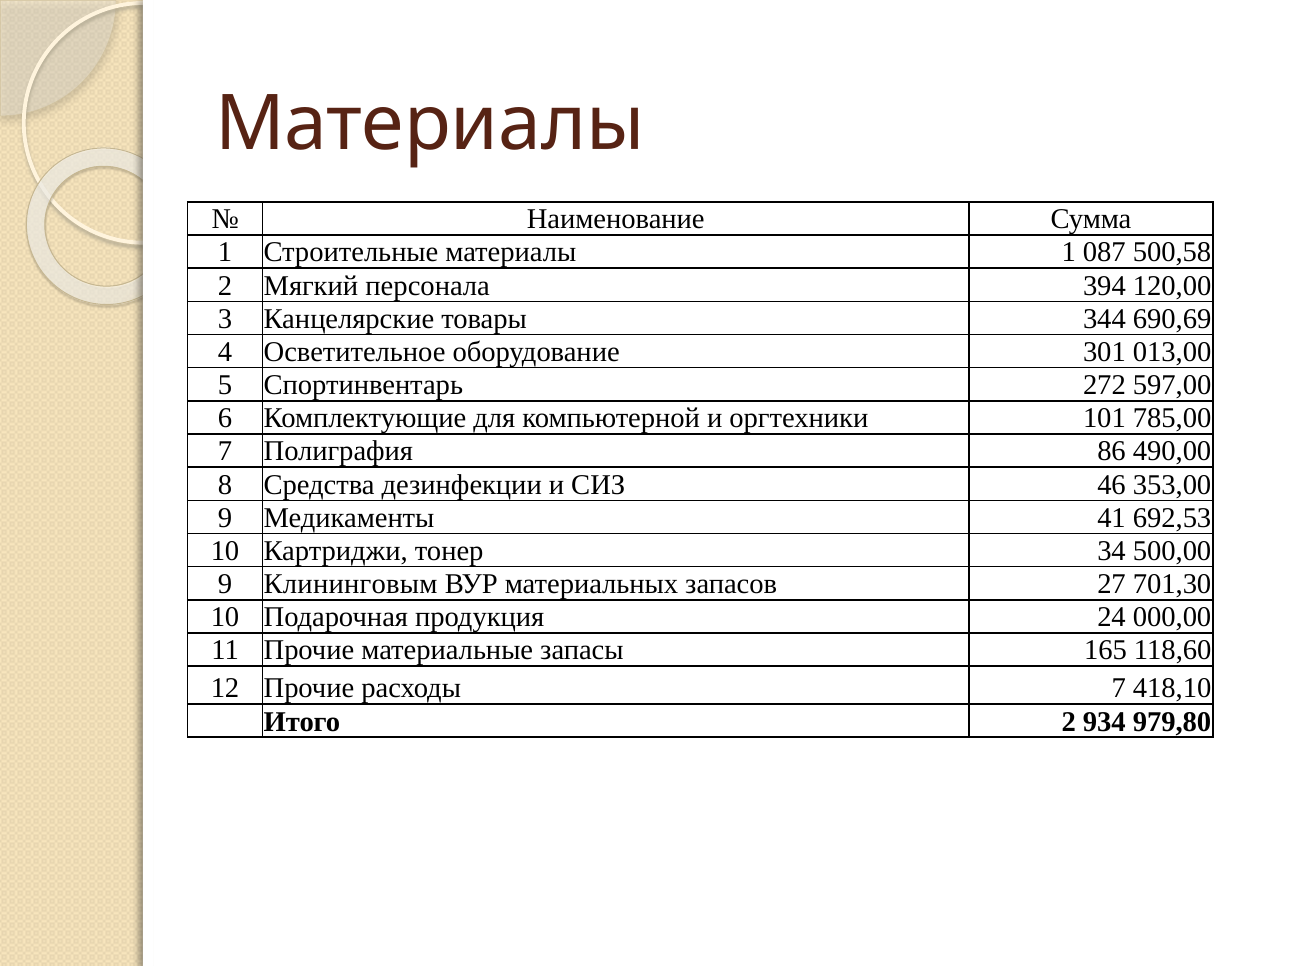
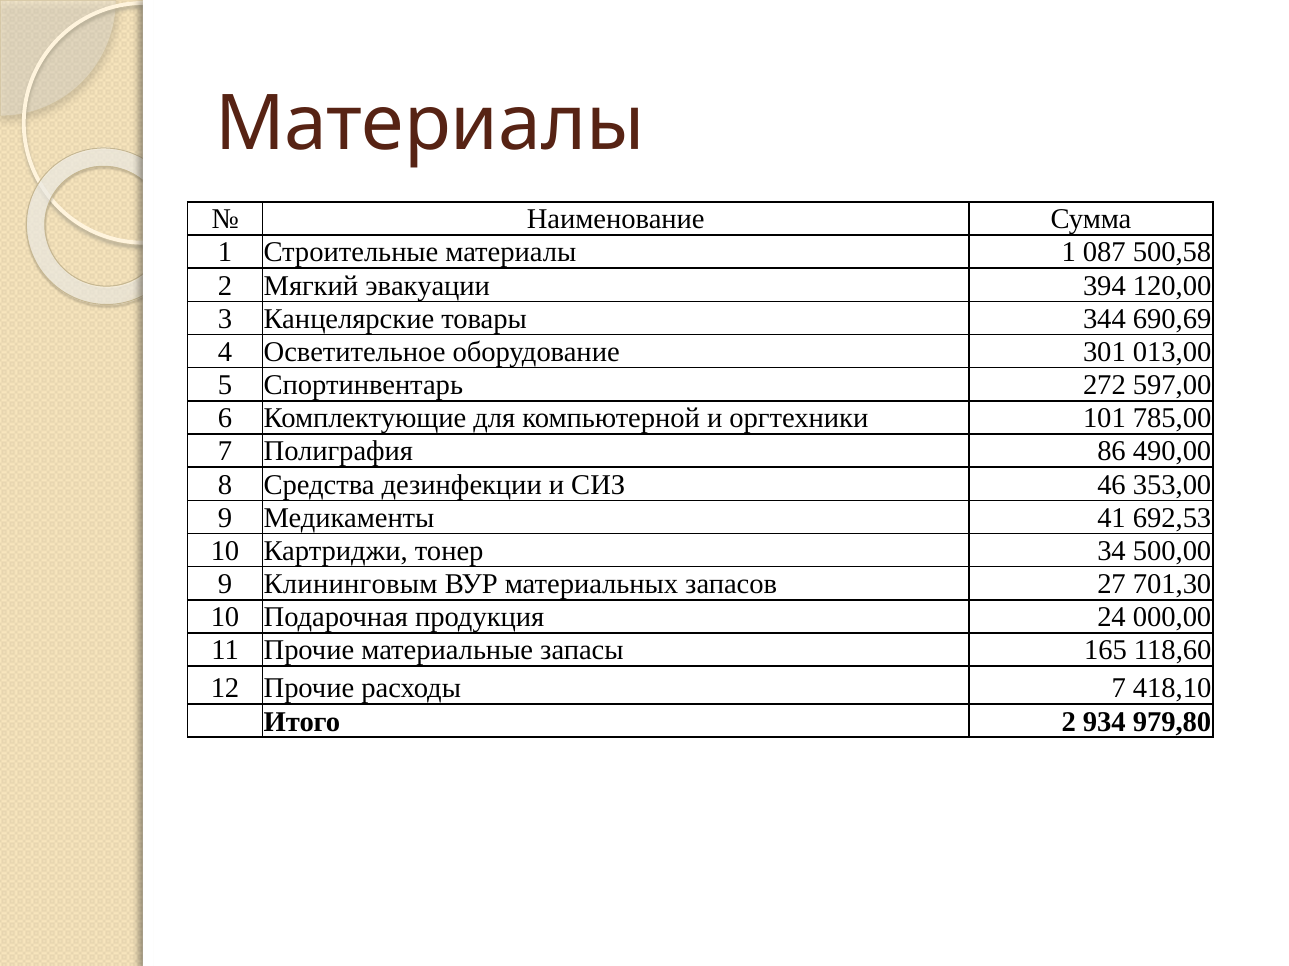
персонала: персонала -> эвакуации (428, 286)
